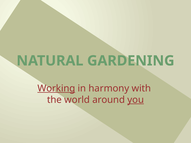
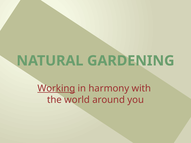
you underline: present -> none (136, 100)
